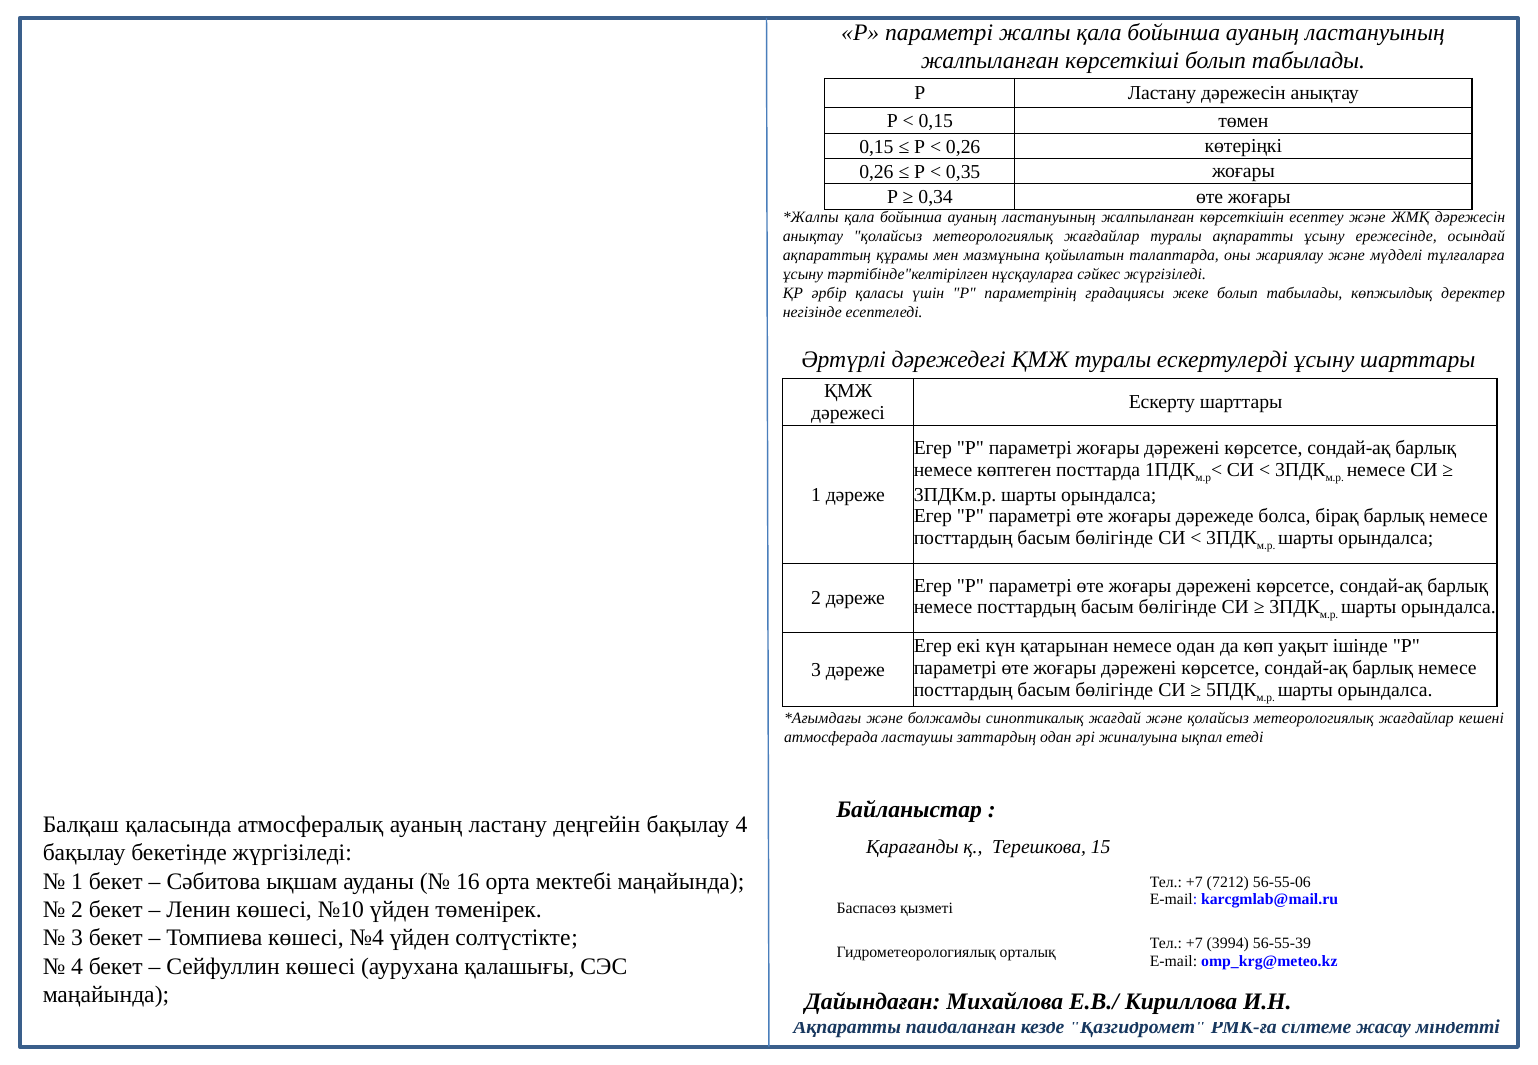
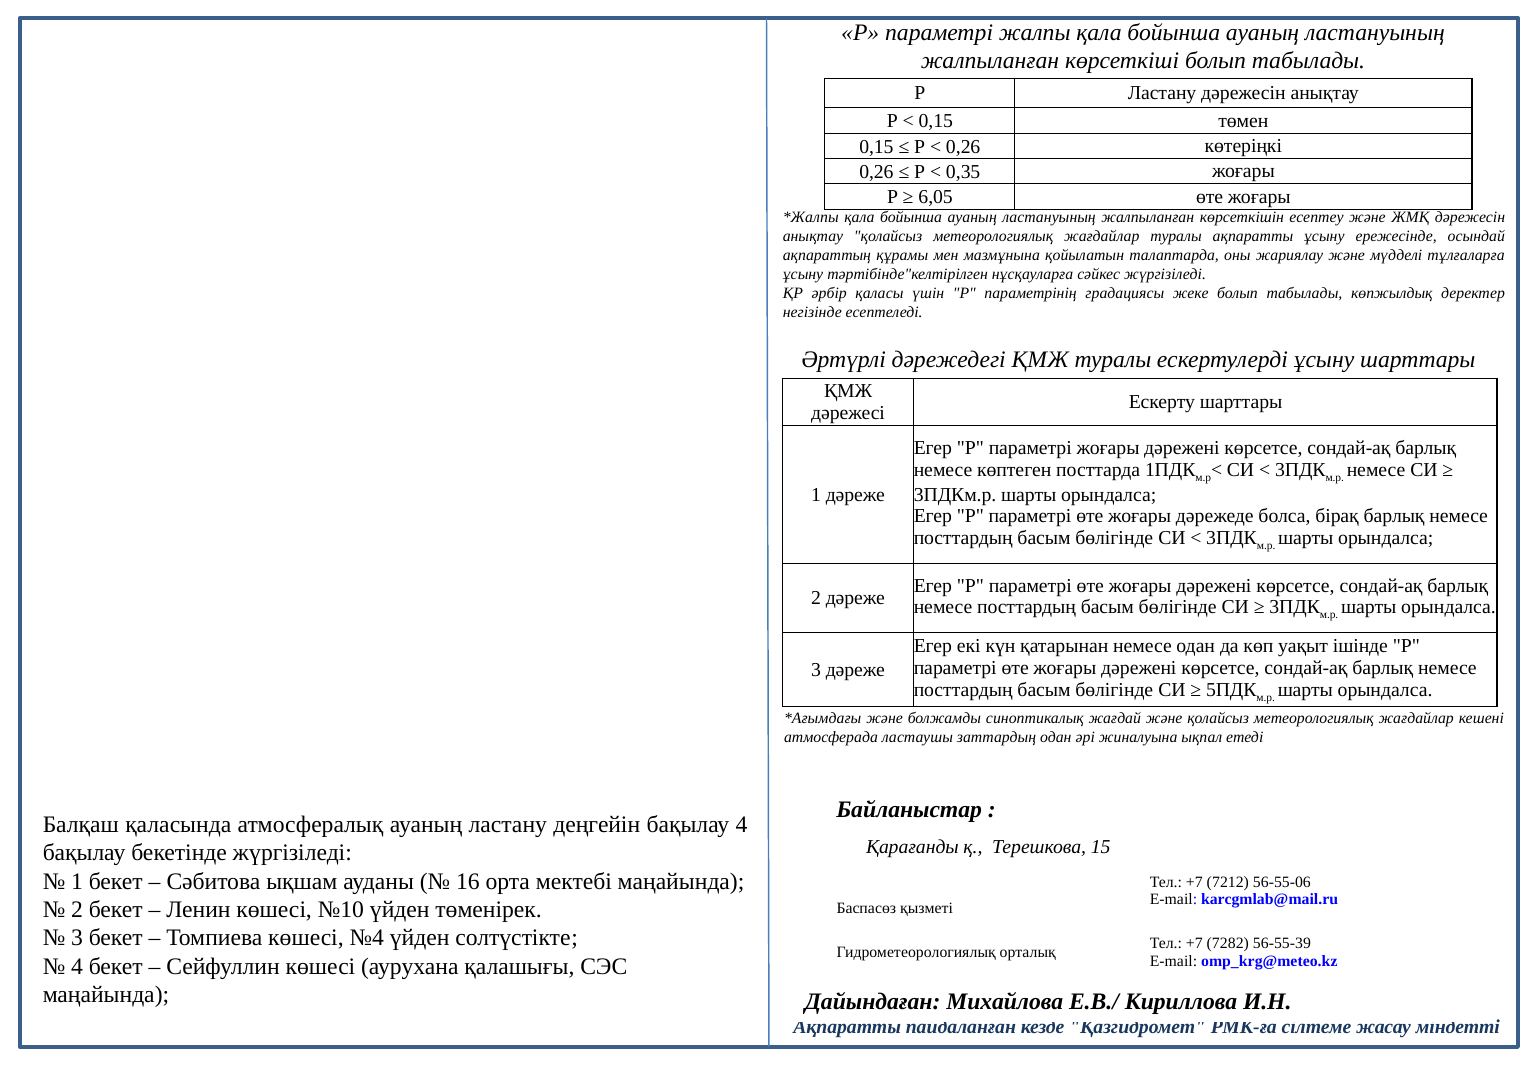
0,34: 0,34 -> 6,05 (936, 197)
3994: 3994 -> 7282 (1228, 943)
